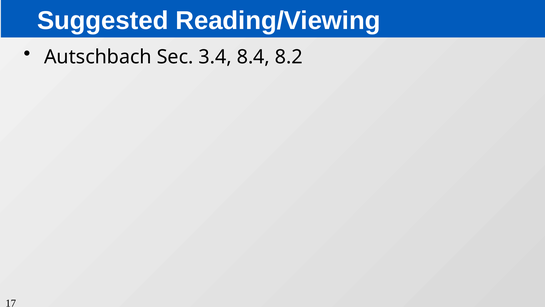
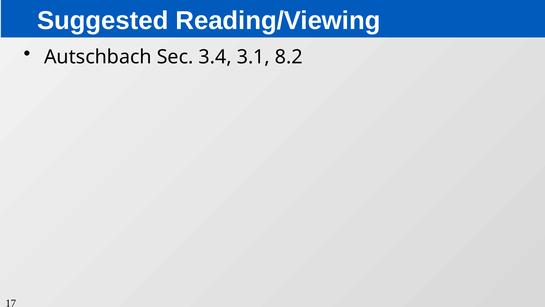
8.4: 8.4 -> 3.1 (253, 57)
